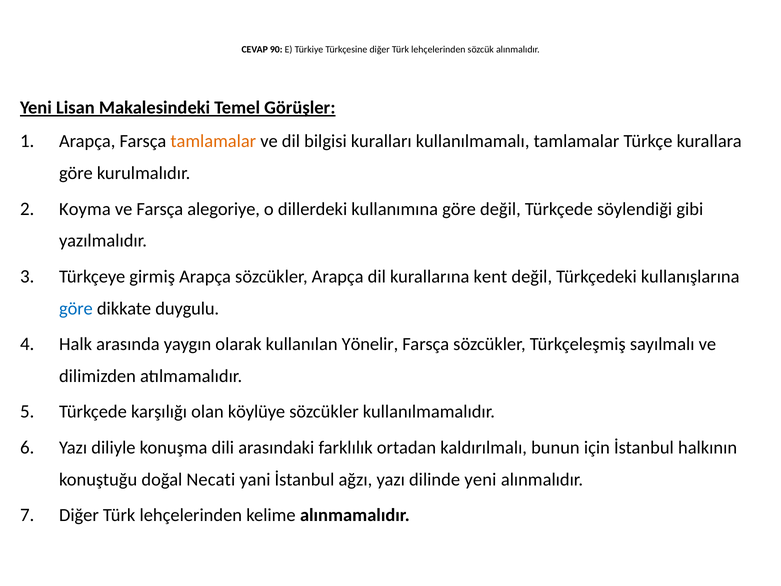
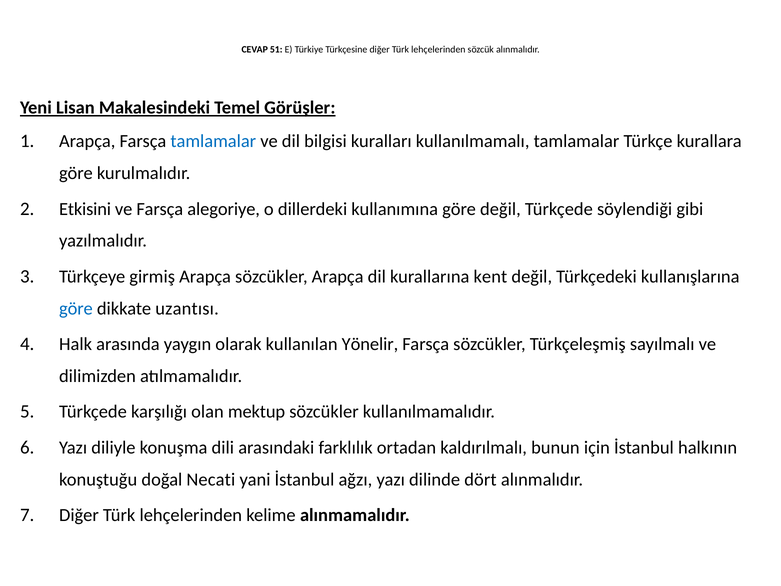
90: 90 -> 51 (276, 50)
tamlamalar colour: orange -> blue (213, 141)
Koyma: Koyma -> Etkisini (85, 209)
duygulu: duygulu -> uzantısı (187, 308)
köylüye: köylüye -> mektup (257, 412)
dilinde yeni: yeni -> dört (480, 479)
